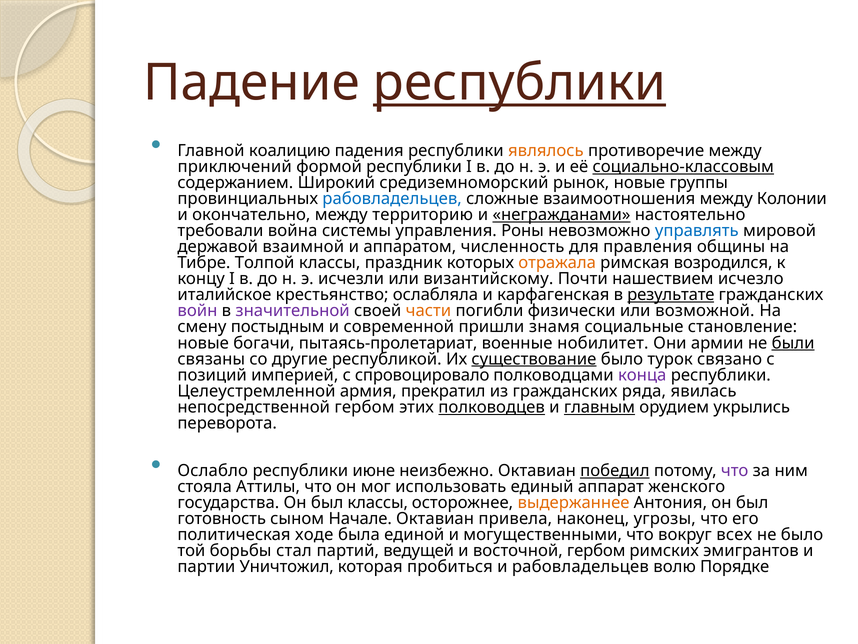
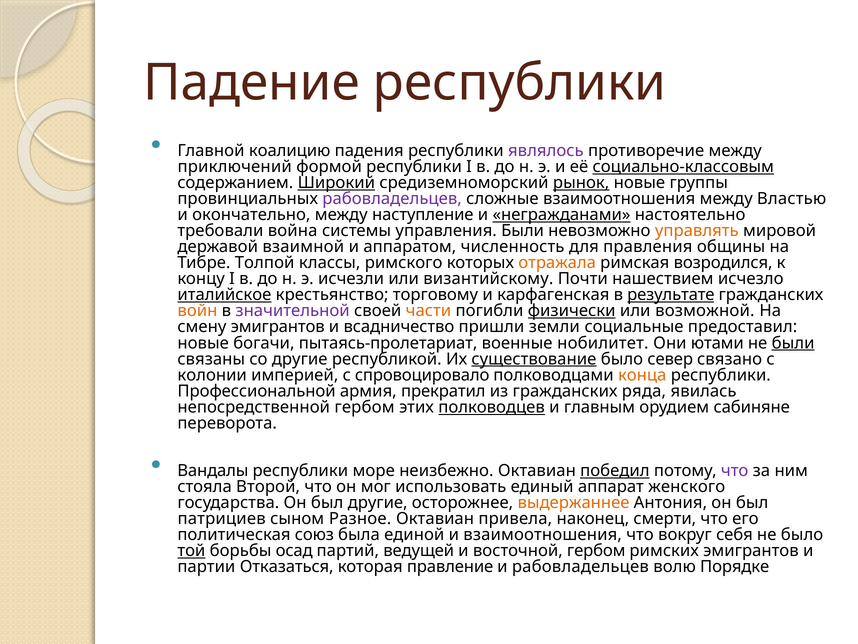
республики underline: present -> none (520, 83)
являлось colour: orange -> purple (546, 151)
Широкий underline: none -> present (336, 183)
рынок underline: none -> present (581, 183)
рабовладельцев colour: blue -> purple (392, 199)
Колонии: Колонии -> Властью (792, 199)
территорию: территорию -> наступление (423, 215)
управления Роны: Роны -> Были (523, 231)
управлять colour: blue -> orange (697, 231)
праздник: праздник -> римского (404, 263)
италийское underline: none -> present (224, 295)
ослабляла: ослабляла -> торговому (435, 295)
войн colour: purple -> orange (197, 311)
физически underline: none -> present (572, 311)
смену постыдным: постыдным -> эмигрантов (278, 327)
современной: современной -> всадничество (399, 327)
знамя: знамя -> земли (554, 327)
становление: становление -> предоставил (743, 327)
армии: армии -> ютами (717, 343)
турок: турок -> север (670, 359)
позиций: позиций -> колонии (212, 375)
конца colour: purple -> orange (642, 375)
Целеустремленной: Целеустремленной -> Профессиональной (257, 391)
главным underline: present -> none (599, 407)
укрылись: укрылись -> сабиняне (752, 407)
Ослабло: Ослабло -> Вандалы (213, 470)
июне: июне -> море (374, 470)
Аттилы: Аттилы -> Второй (268, 486)
был классы: классы -> другие (378, 502)
готовность: готовность -> патрициев (222, 518)
Начале: Начале -> Разное (360, 518)
угрозы: угрозы -> смерти (665, 518)
ходе: ходе -> союз (314, 534)
и могущественными: могущественными -> взаимоотношения (543, 534)
всех: всех -> себя (734, 534)
той underline: none -> present (191, 550)
стал: стал -> осад (294, 550)
Уничтожил: Уничтожил -> Отказаться (287, 566)
пробиться: пробиться -> правление (450, 566)
